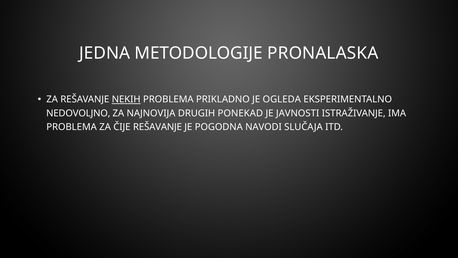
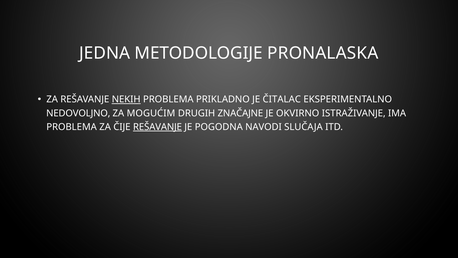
OGLEDA: OGLEDA -> ČITALAC (282, 99)
NAJNOVIJA: NAJNOVIJA -> MOGUĆIM (151, 113)
PONEKAD: PONEKAD -> ZNAČAJNE (240, 113)
JAVNOSTI: JAVNOSTI -> OKVIRNO (298, 113)
REŠAVANJE underline: none -> present (157, 127)
